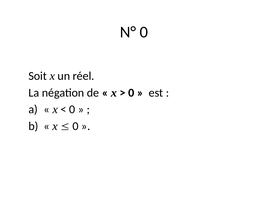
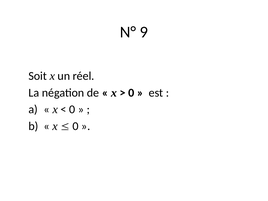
N° 0: 0 -> 9 (144, 32)
